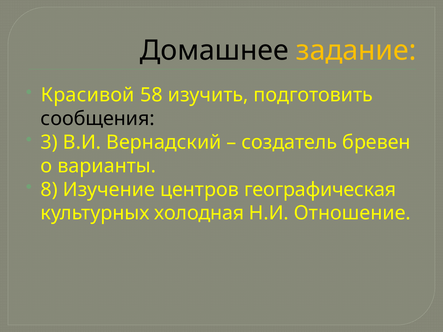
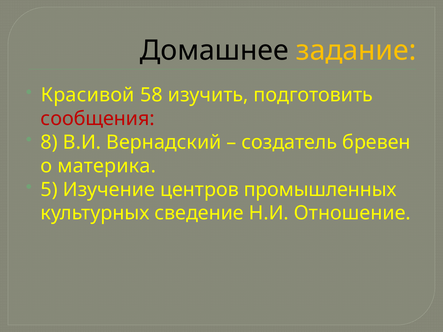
сообщения colour: black -> red (98, 119)
3: 3 -> 8 (49, 142)
варианты: варианты -> материка (107, 166)
8: 8 -> 5 (49, 190)
географическая: географическая -> промышленных (320, 190)
холодная: холодная -> сведение (199, 213)
